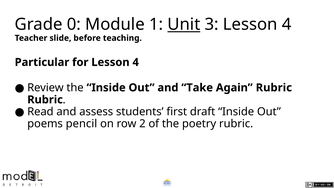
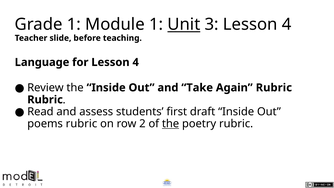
Grade 0: 0 -> 1 (74, 24)
Particular: Particular -> Language (42, 62)
poems pencil: pencil -> rubric (81, 124)
the underline: none -> present (171, 124)
